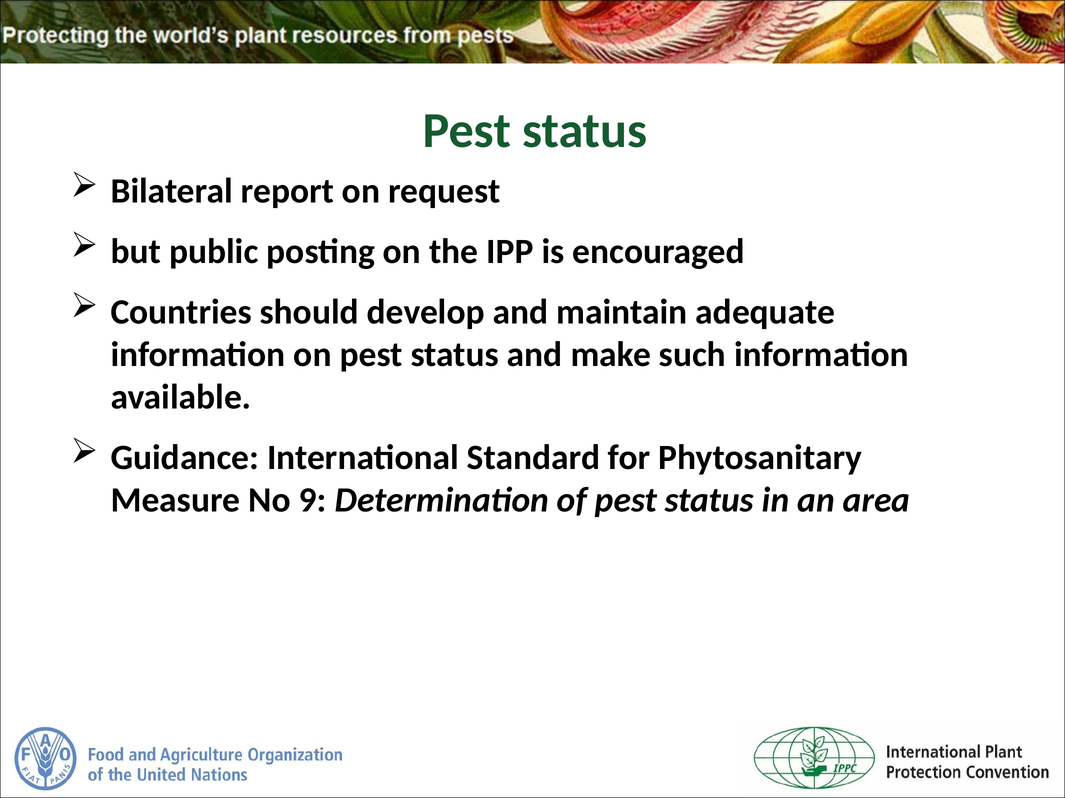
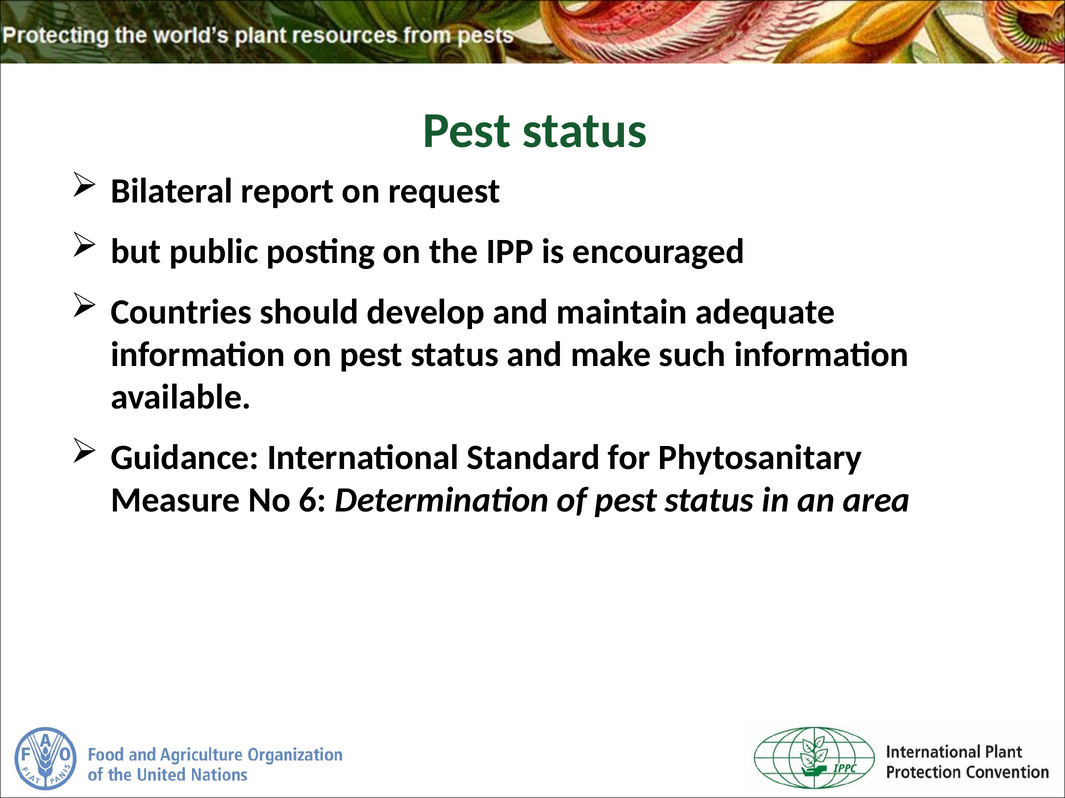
9: 9 -> 6 (313, 500)
